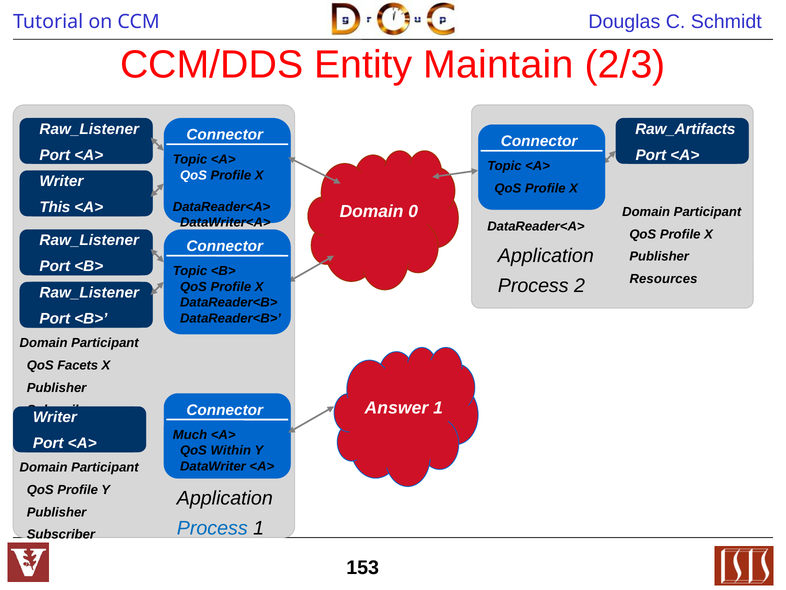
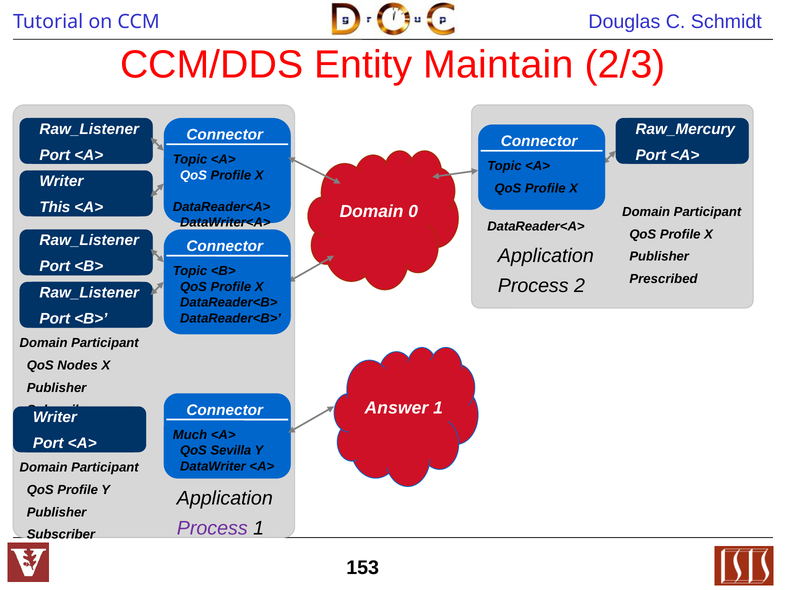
Raw_Artifacts: Raw_Artifacts -> Raw_Mercury (685, 129)
Resources: Resources -> Prescribed (664, 279)
Facets: Facets -> Nodes (78, 365)
Within: Within -> Sevilla (231, 450)
Process colour: blue -> purple (212, 528)
